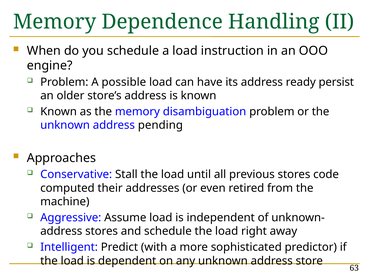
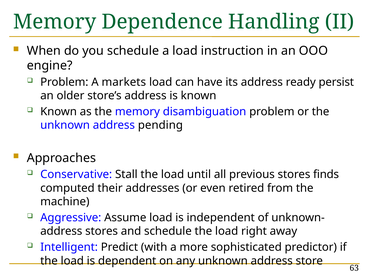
possible: possible -> markets (124, 82)
code: code -> finds (326, 174)
